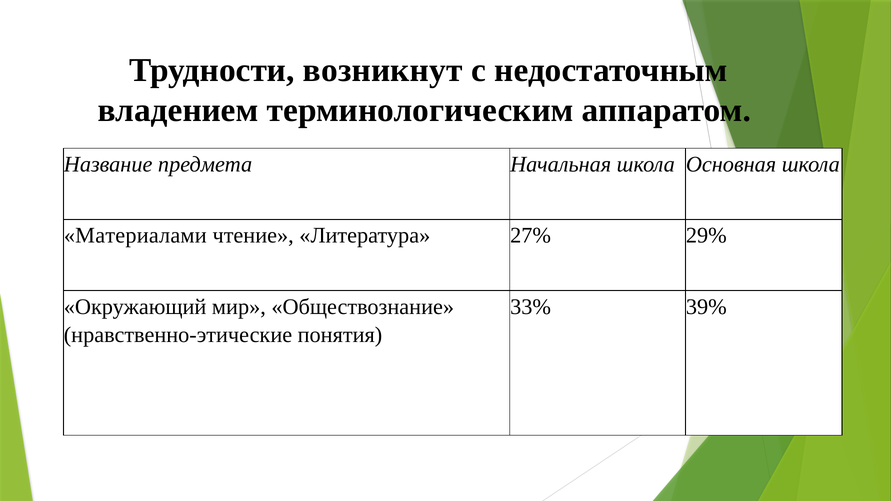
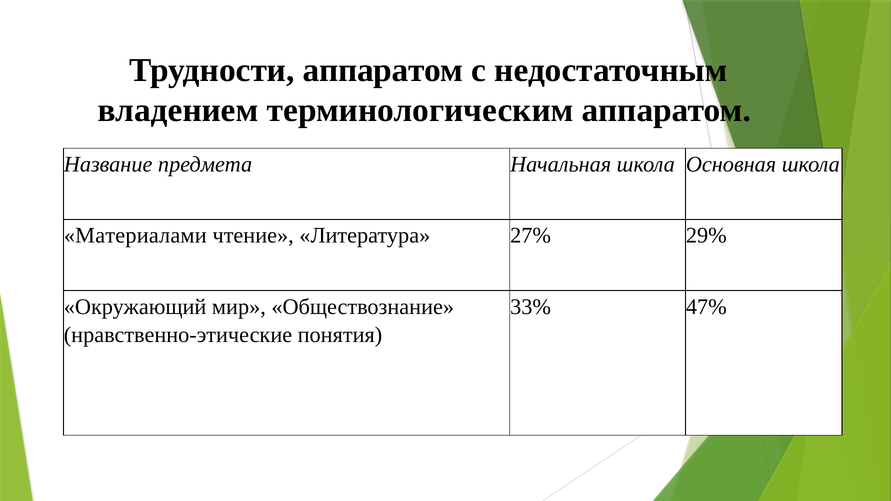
Трудности возникнут: возникнут -> аппаратом (383, 70)
39%: 39% -> 47% (706, 307)
